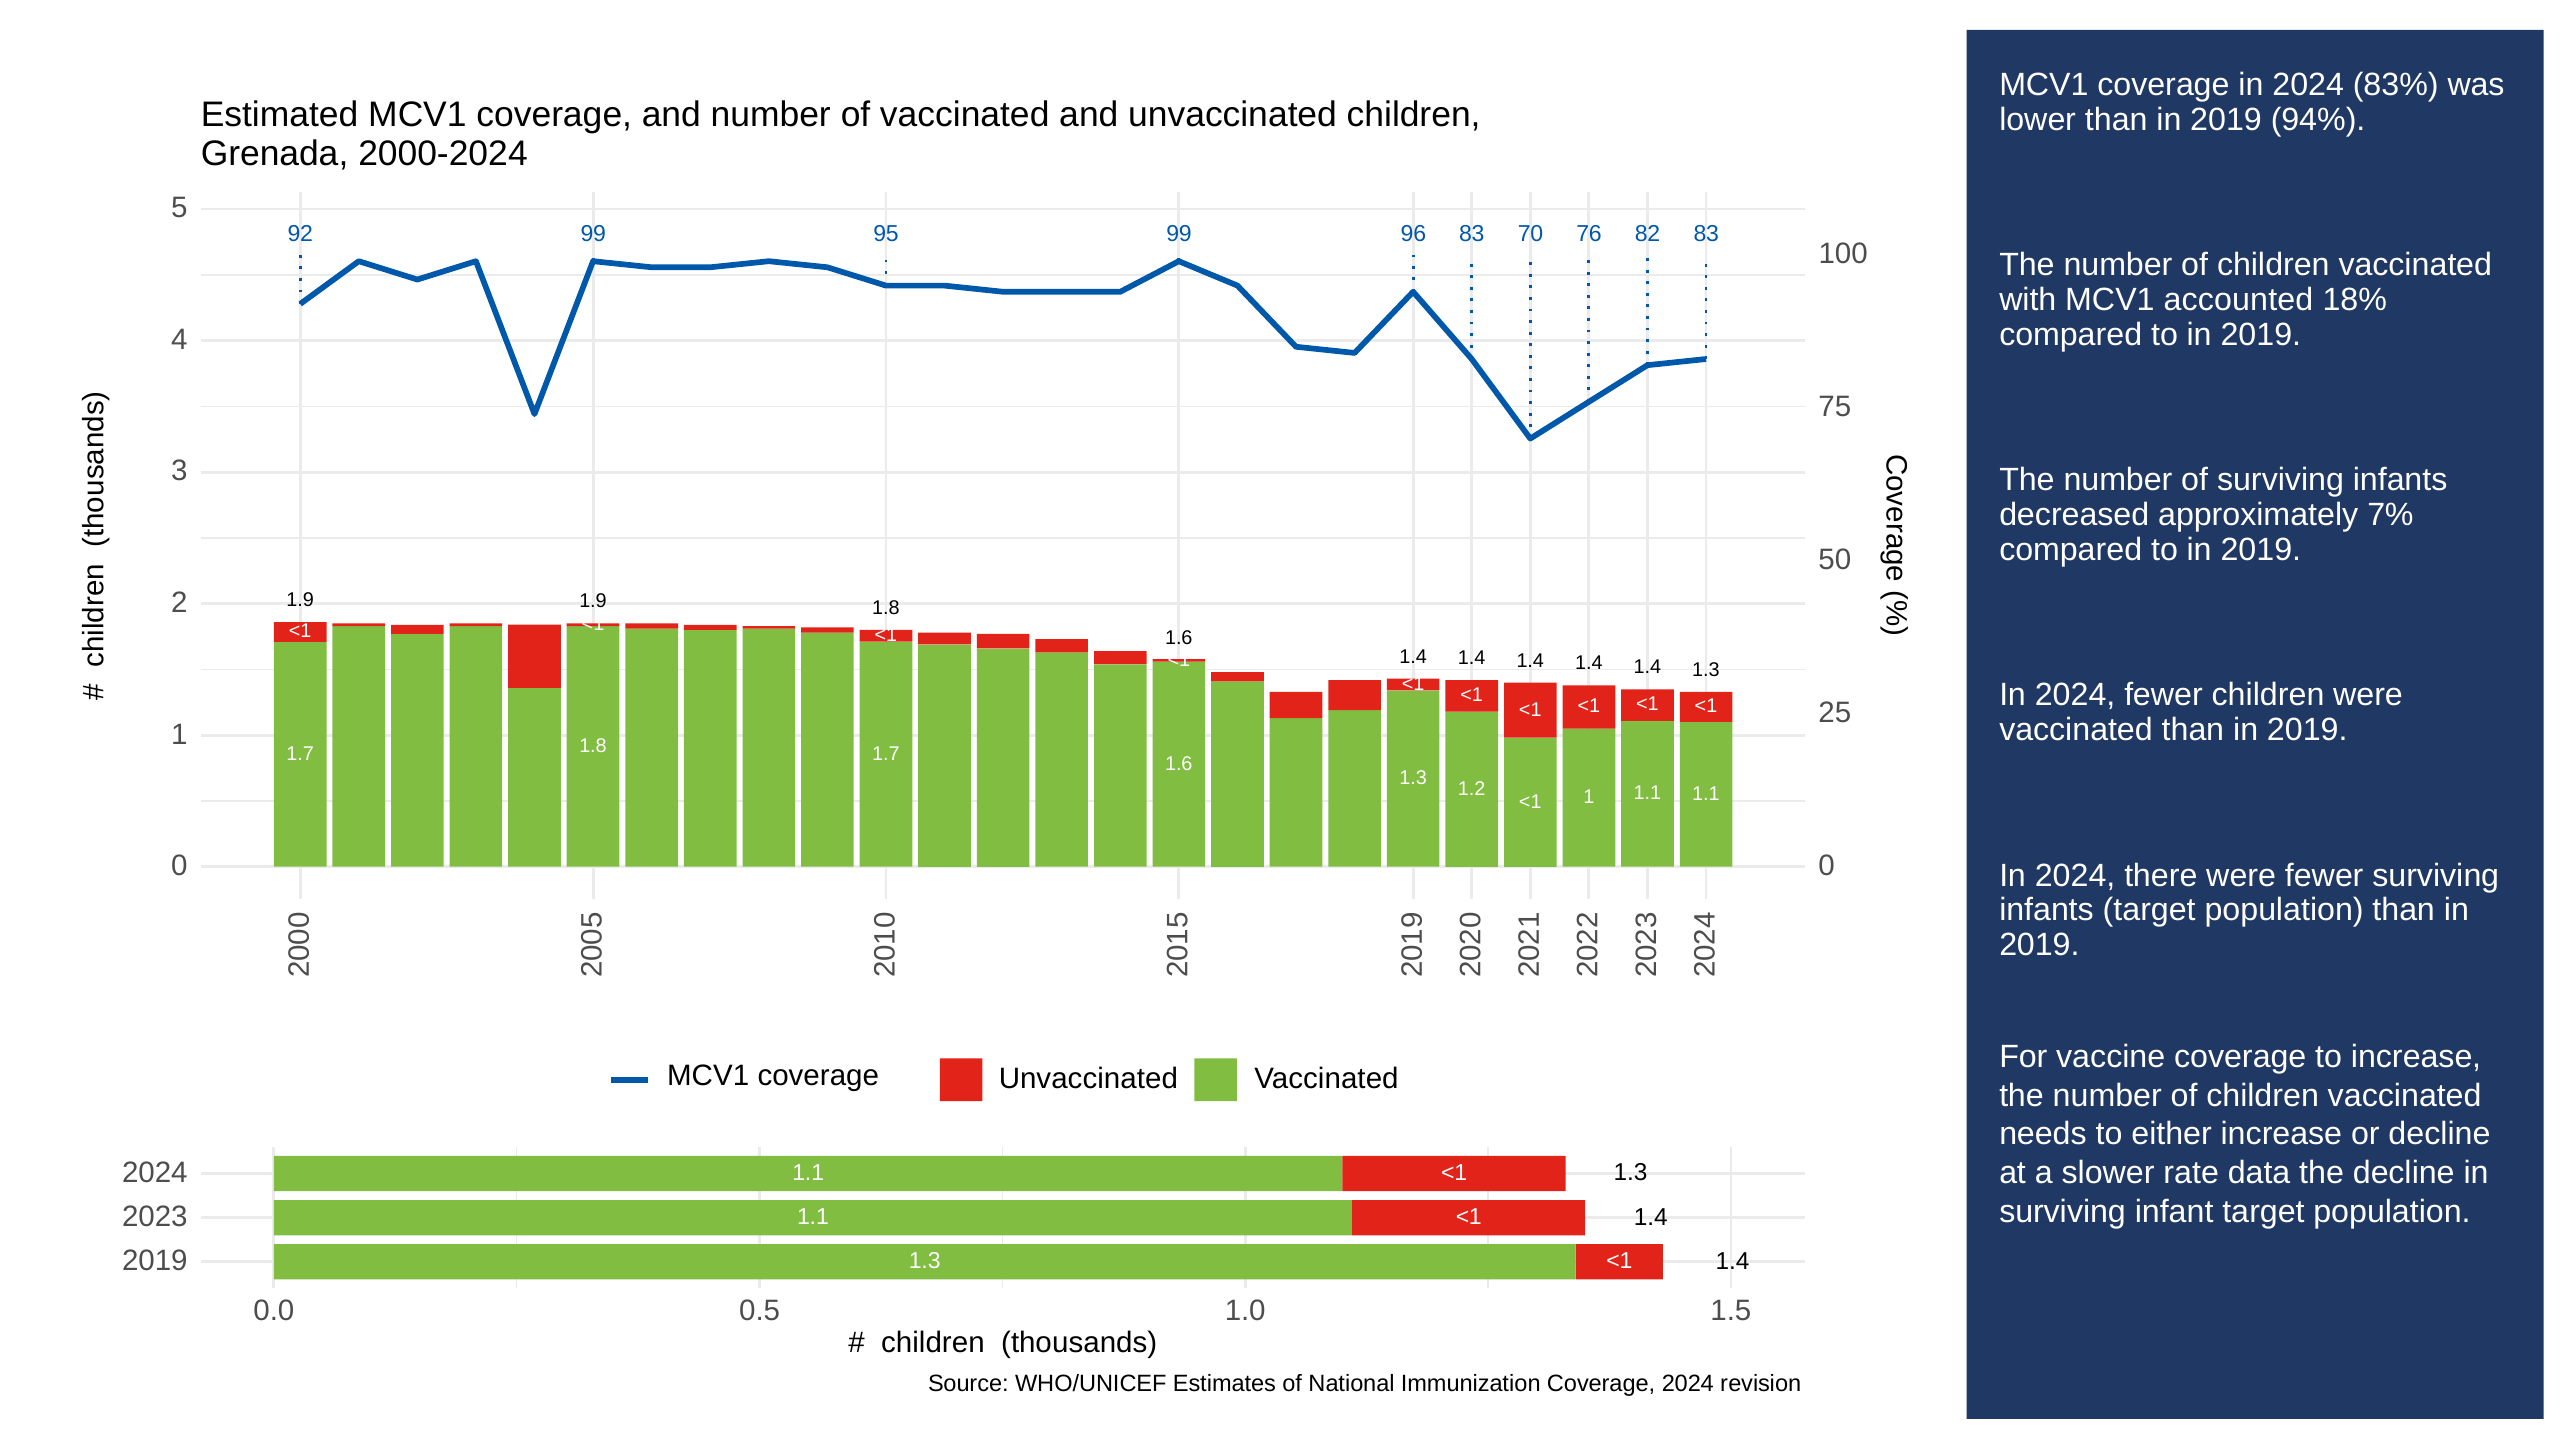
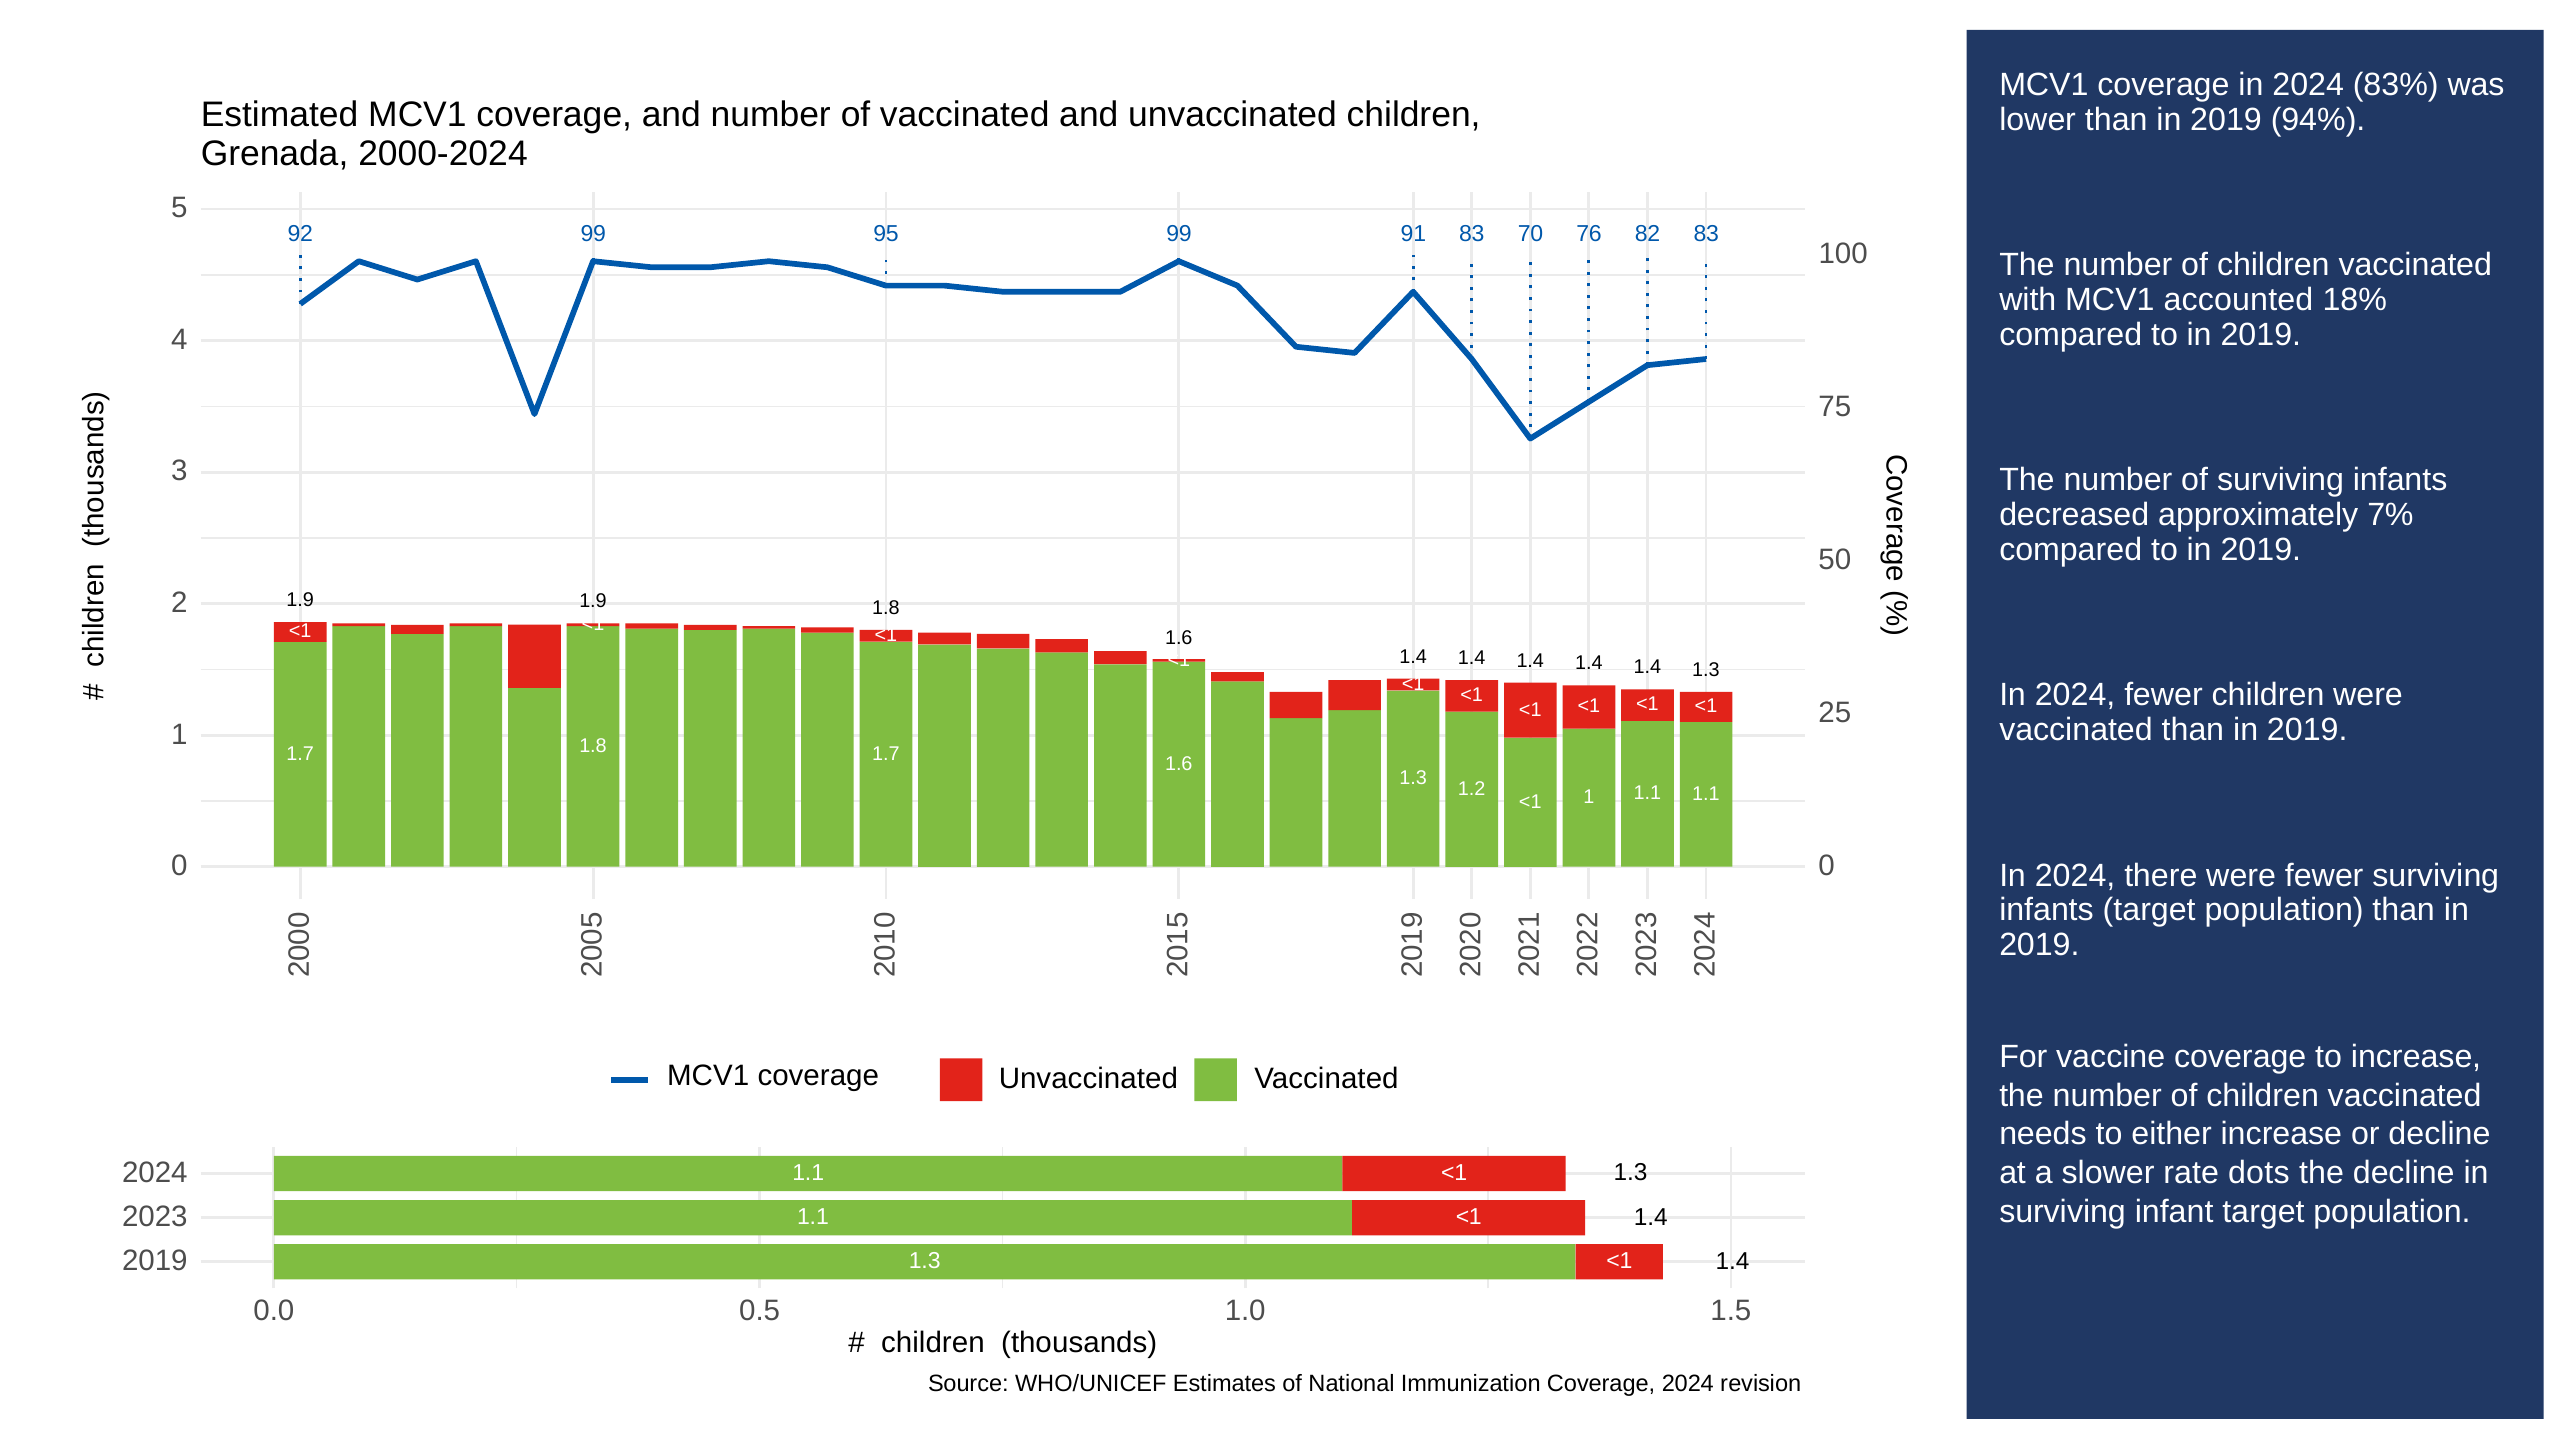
96: 96 -> 91 (1413, 234)
data: data -> dots (2259, 1173)
